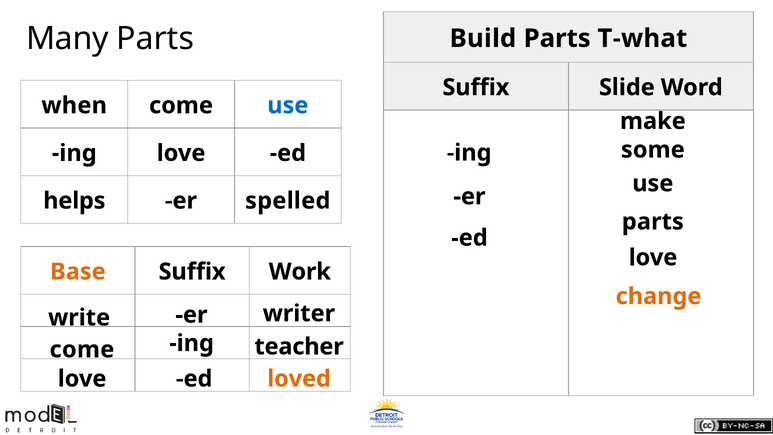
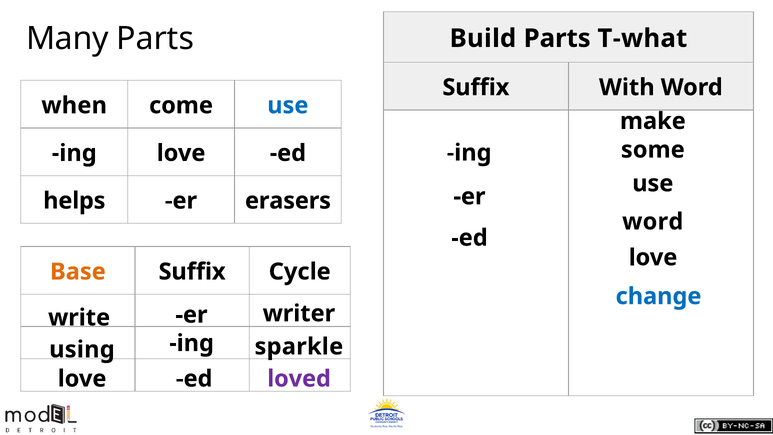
Slide: Slide -> With (627, 87)
spelled: spelled -> erasers (288, 201)
parts: parts -> word (653, 222)
Work: Work -> Cycle (300, 272)
change colour: orange -> blue (659, 296)
come: come -> using (82, 349)
teacher: teacher -> sparkle (299, 346)
loved colour: orange -> purple (299, 379)
